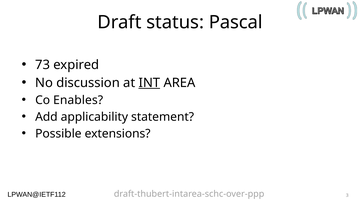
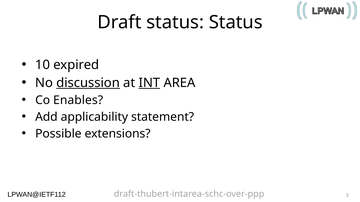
status Pascal: Pascal -> Status (236, 22)
73: 73 -> 10 (43, 65)
discussion underline: none -> present (88, 83)
